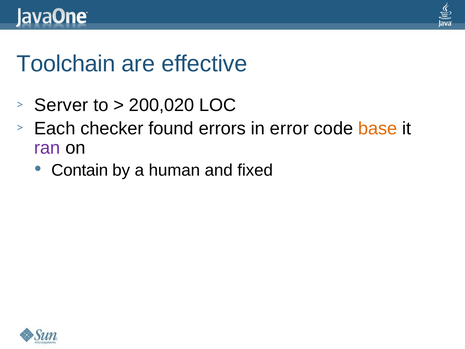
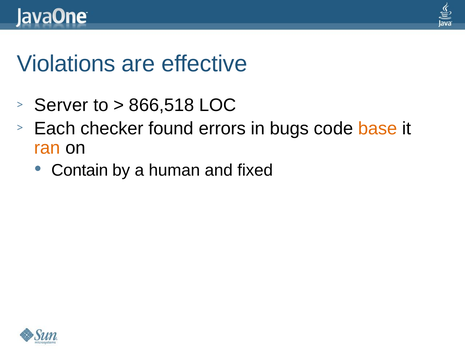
Toolchain: Toolchain -> Violations (66, 64)
200,020: 200,020 -> 866,518 (162, 105)
error: error -> bugs (289, 128)
ran colour: purple -> orange (47, 148)
